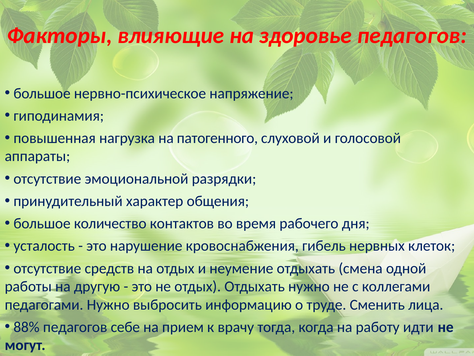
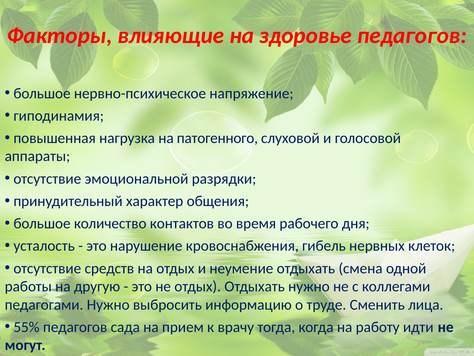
88%: 88% -> 55% (26, 327)
себе: себе -> сада (125, 327)
